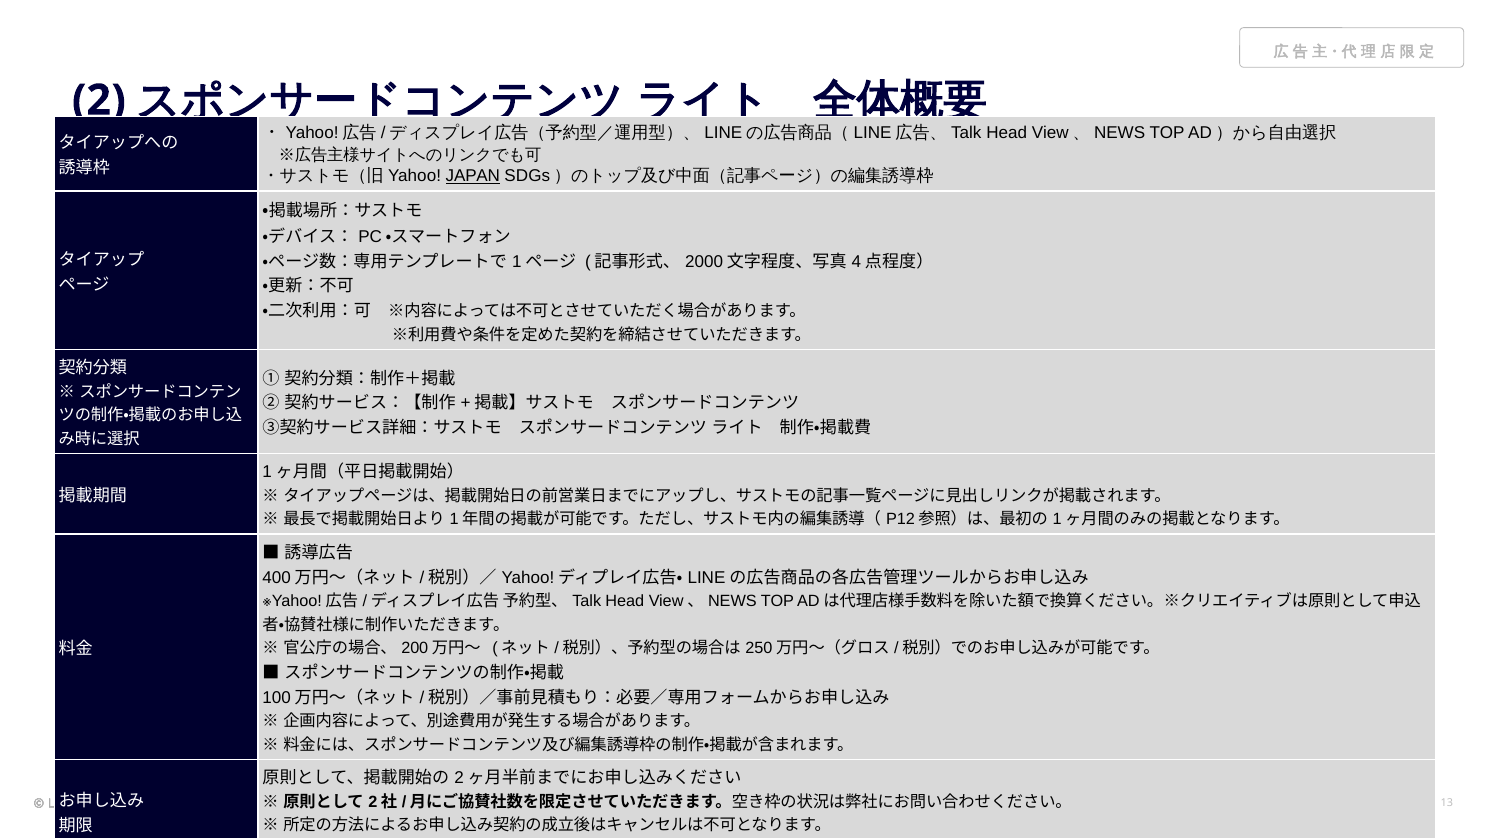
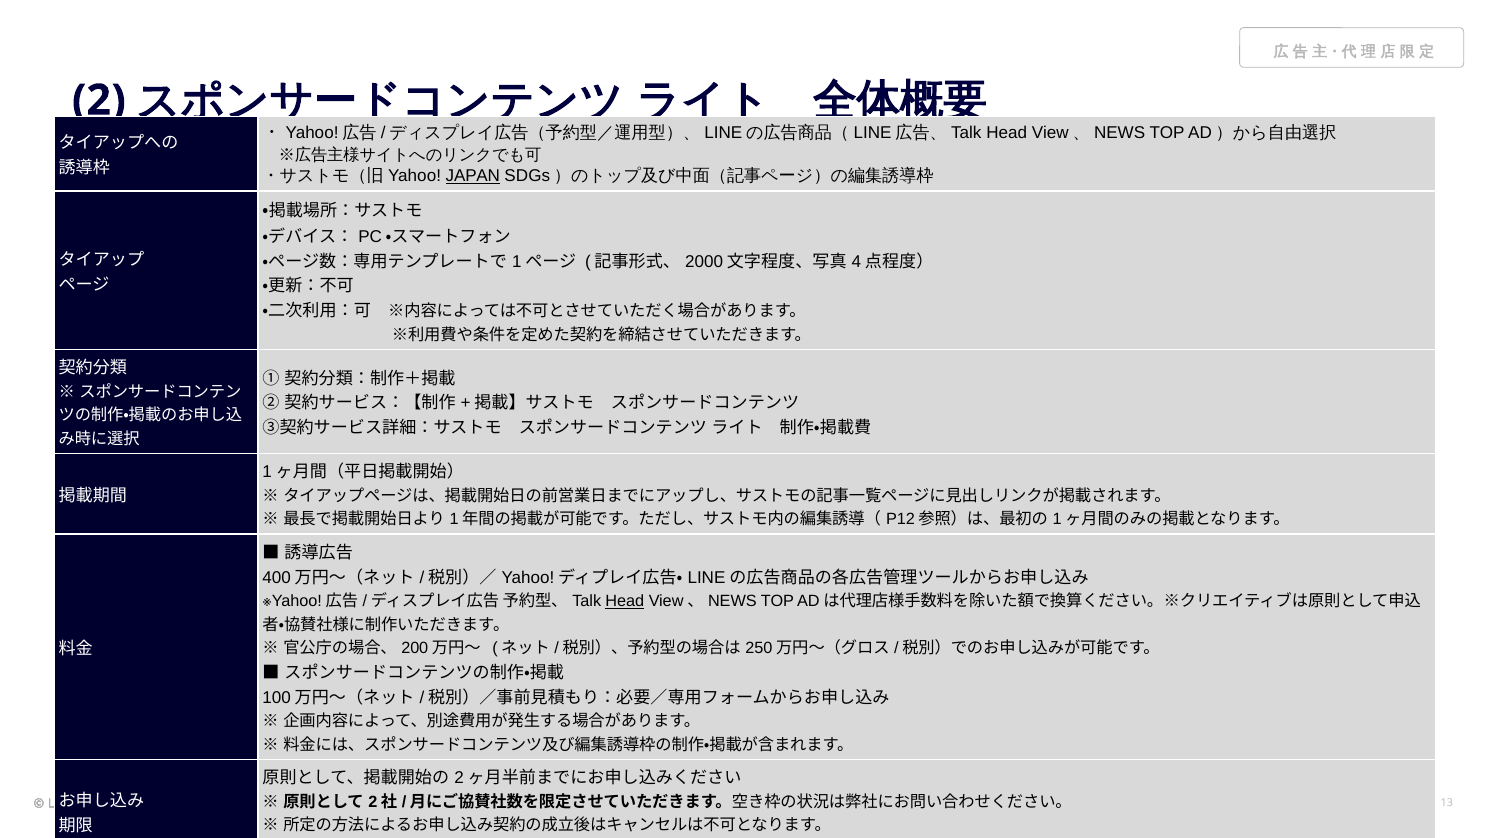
Head underline: none -> present (625, 602)
